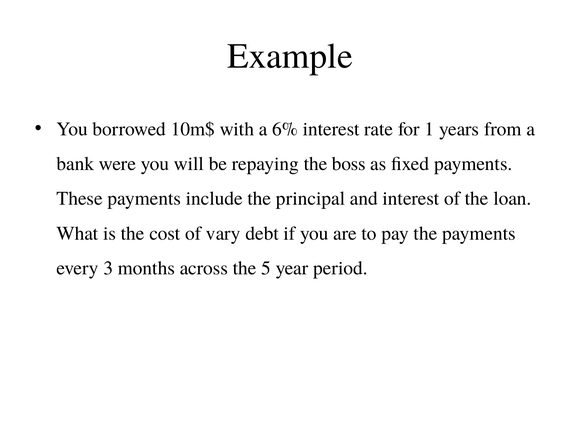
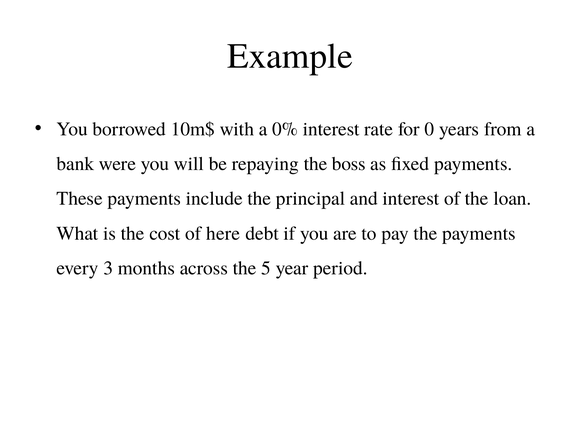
6%: 6% -> 0% (285, 129)
1: 1 -> 0 (429, 129)
vary: vary -> here (223, 233)
